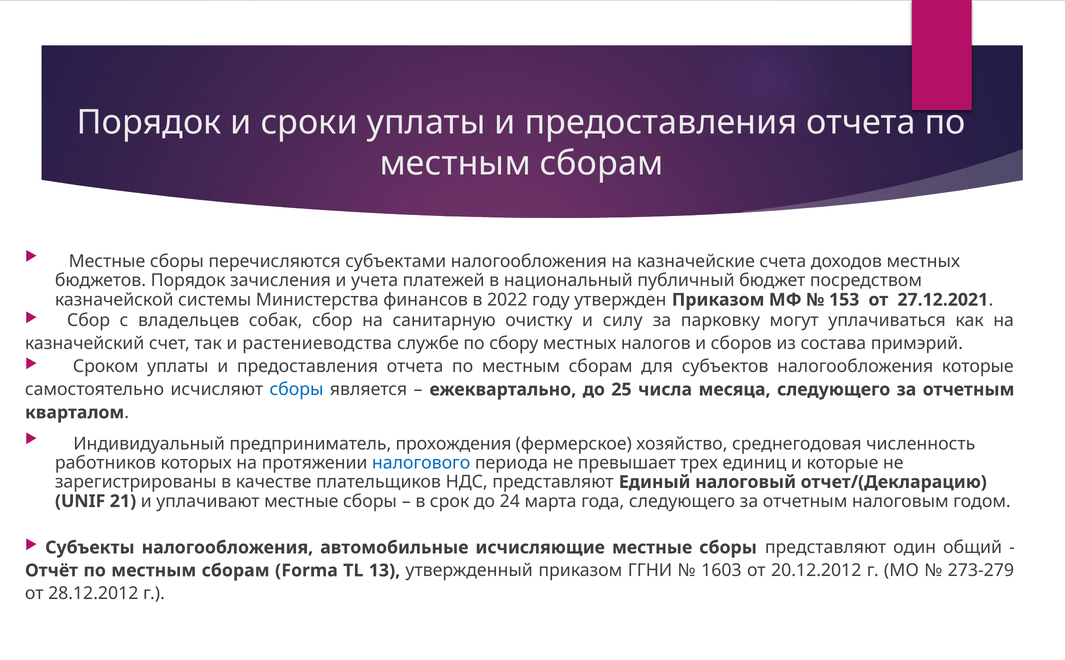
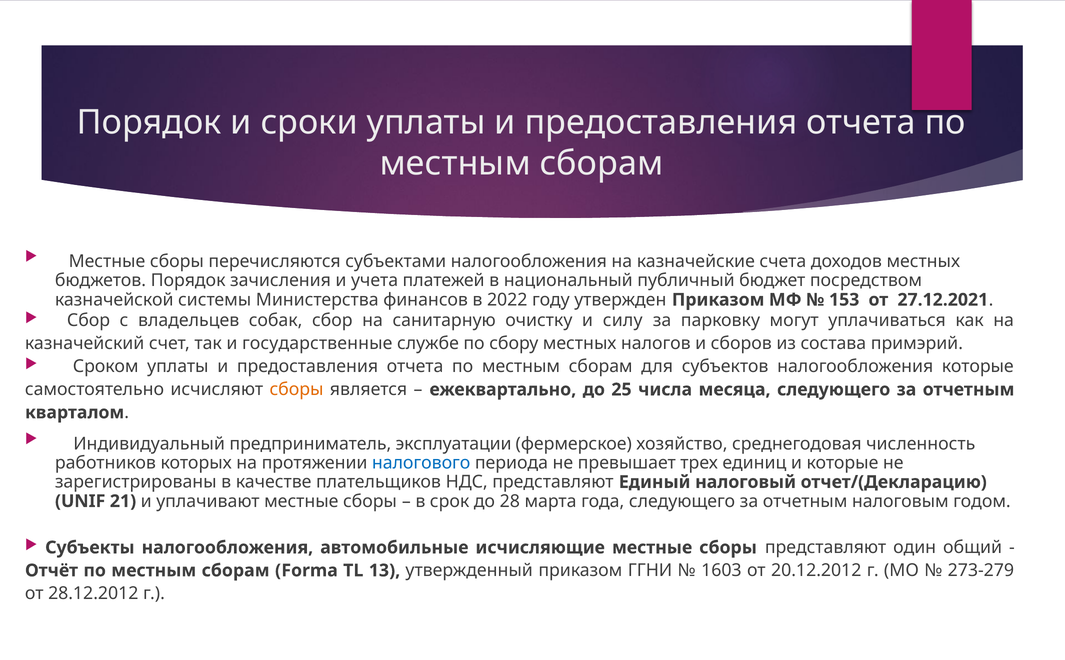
растениеводства: растениеводства -> государственные (317, 344)
сборы colour: blue -> orange (297, 390)
прохождения: прохождения -> эксплуатации (454, 444)
24: 24 -> 28 (510, 501)
